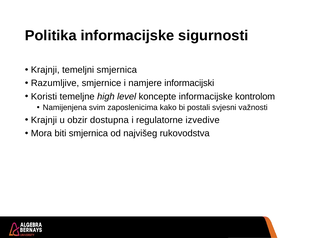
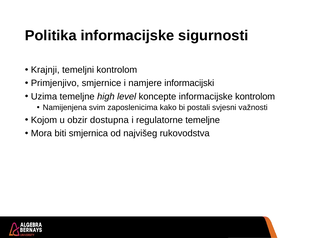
temeljni smjernica: smjernica -> kontrolom (117, 70)
Razumljive: Razumljive -> Primjenjivo (55, 83)
Koristi: Koristi -> Uzima (44, 96)
Krajnji: Krajnji -> Kojom (44, 120)
regulatorne izvedive: izvedive -> temeljne (203, 120)
